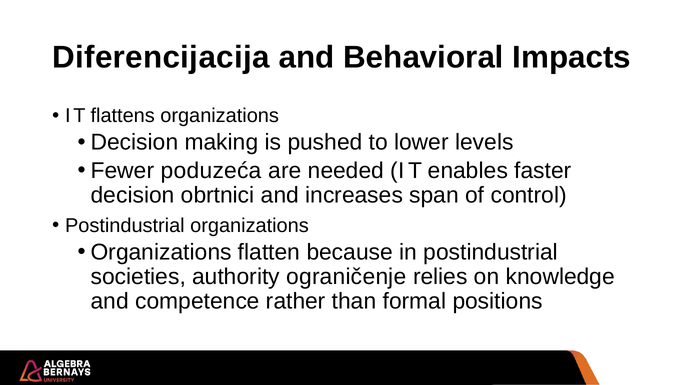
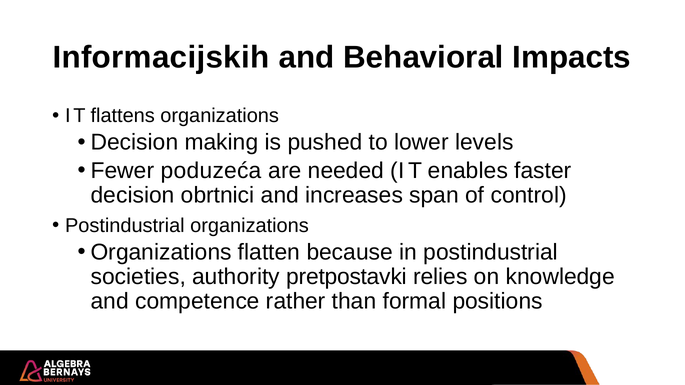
Diferencijacija: Diferencijacija -> Informacijskih (161, 58)
ograničenje: ograničenje -> pretpostavki (347, 277)
